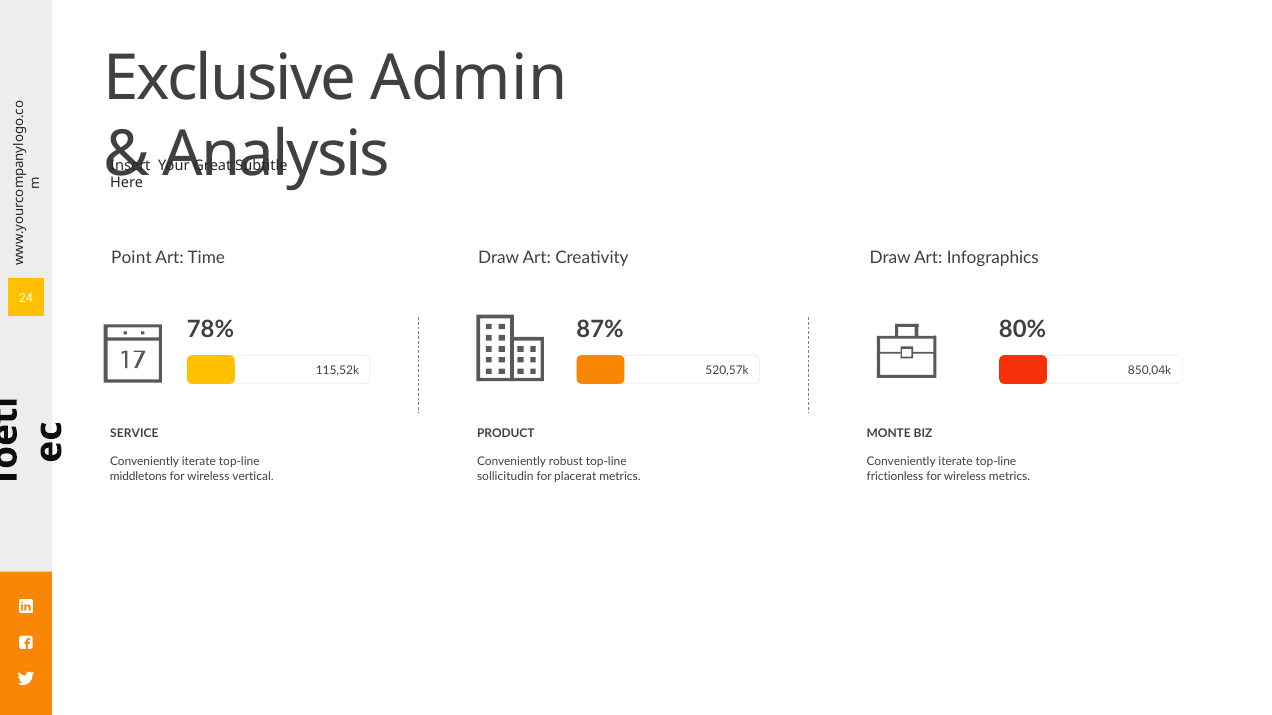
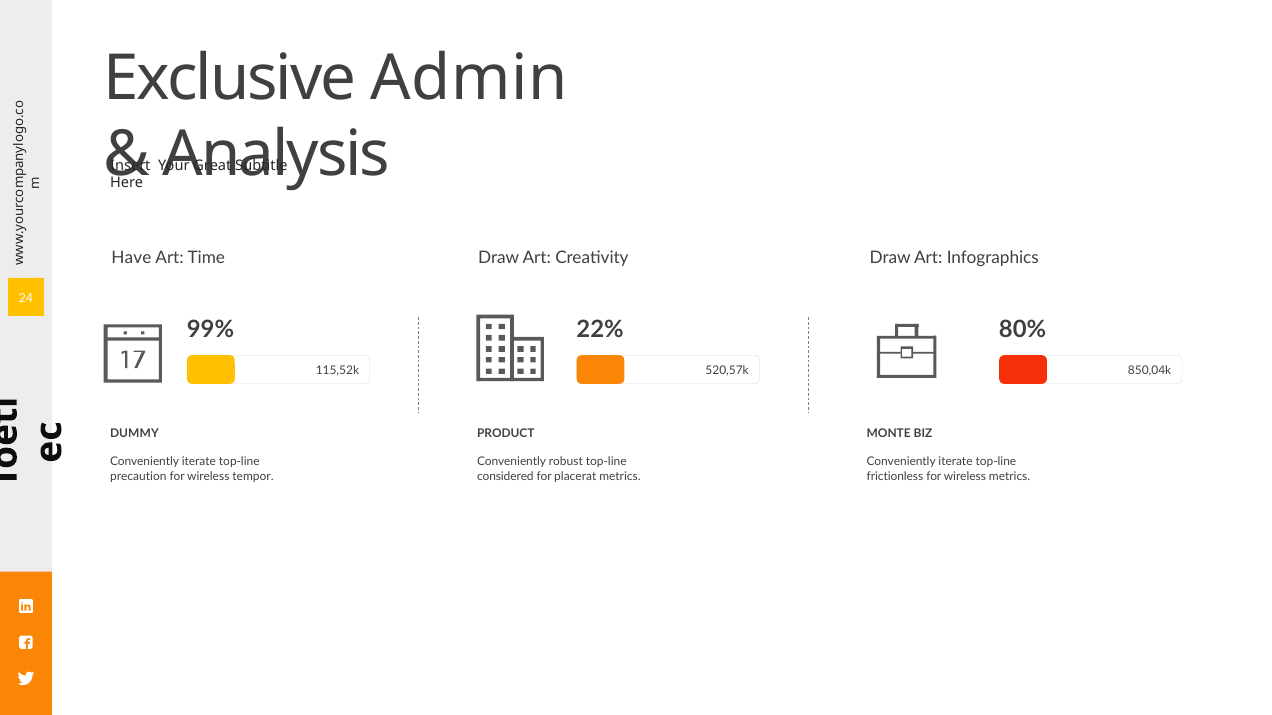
Point: Point -> Have (131, 258)
78%: 78% -> 99% (210, 330)
87%: 87% -> 22% (600, 330)
SERVICE: SERVICE -> DUMMY (134, 433)
middletons: middletons -> precaution (138, 477)
vertical: vertical -> tempor (253, 477)
sollicitudin: sollicitudin -> considered (505, 477)
